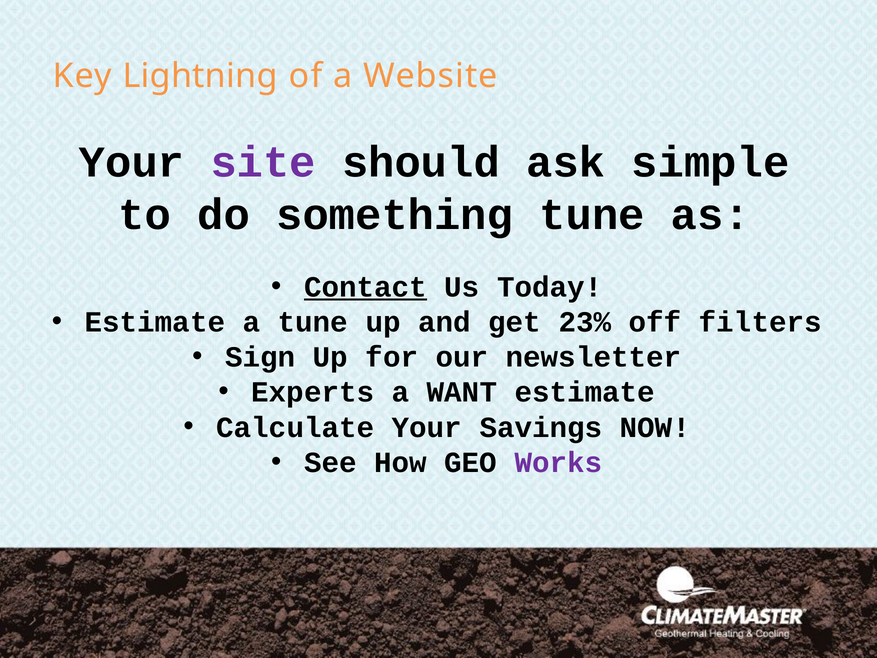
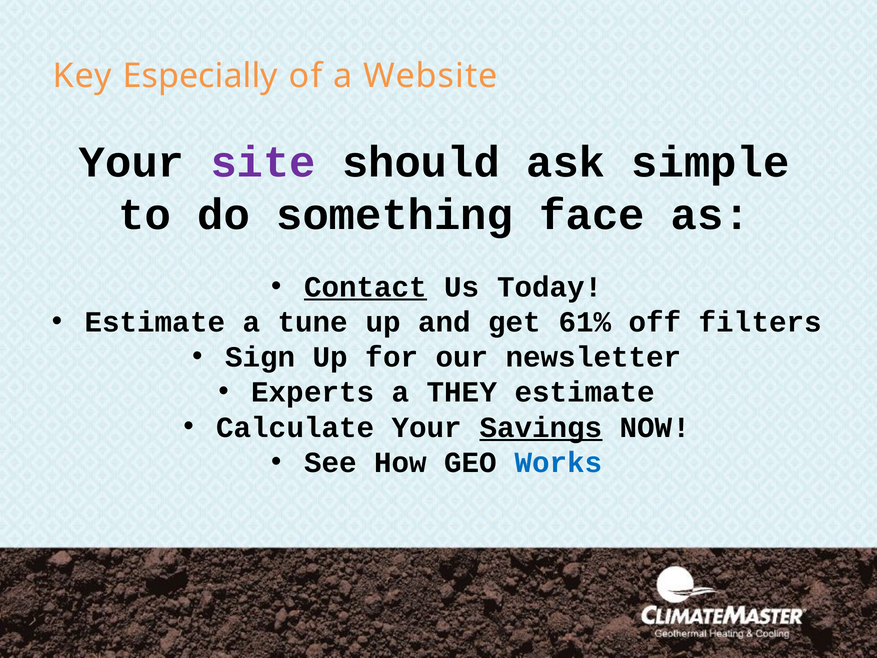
Lightning: Lightning -> Especially (200, 76)
something tune: tune -> face (592, 215)
23%: 23% -> 61% (585, 322)
WANT: WANT -> THEY (462, 392)
Savings underline: none -> present (541, 427)
Works colour: purple -> blue (558, 462)
